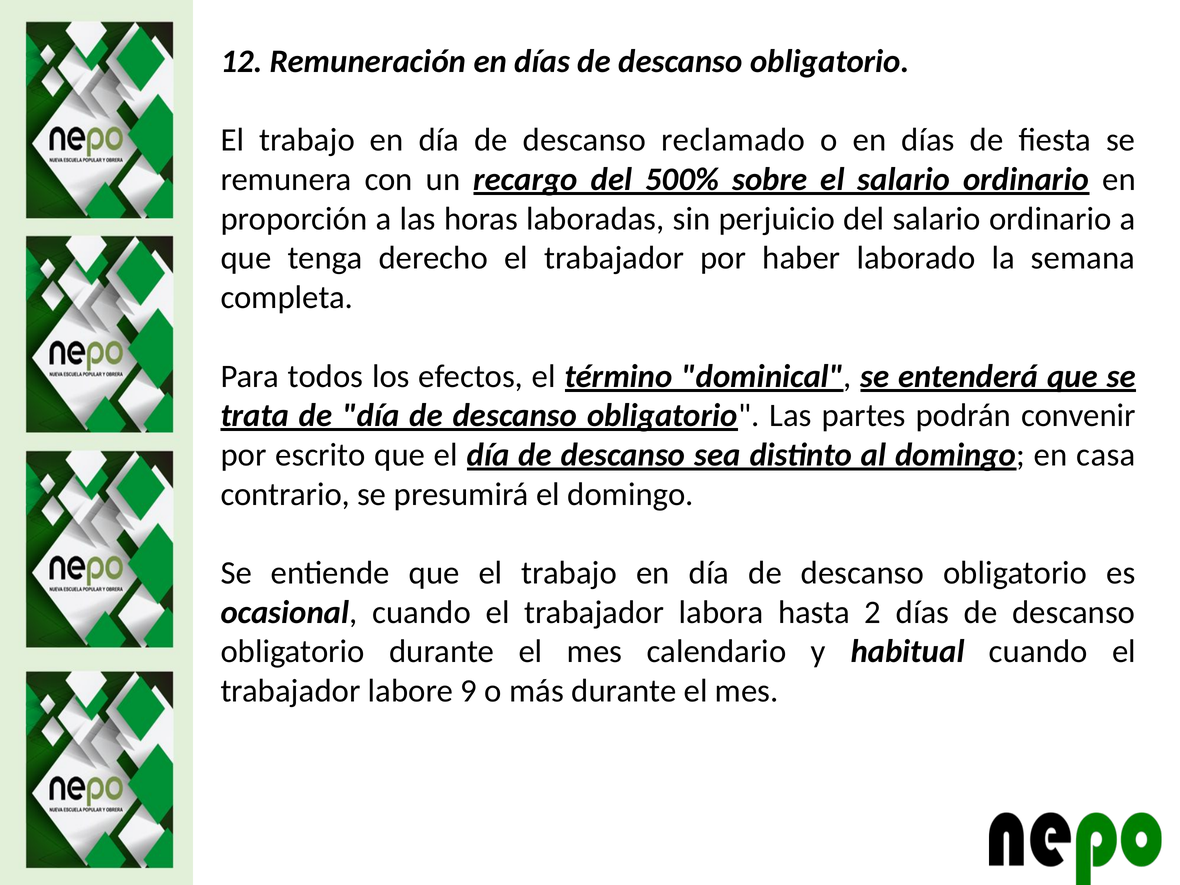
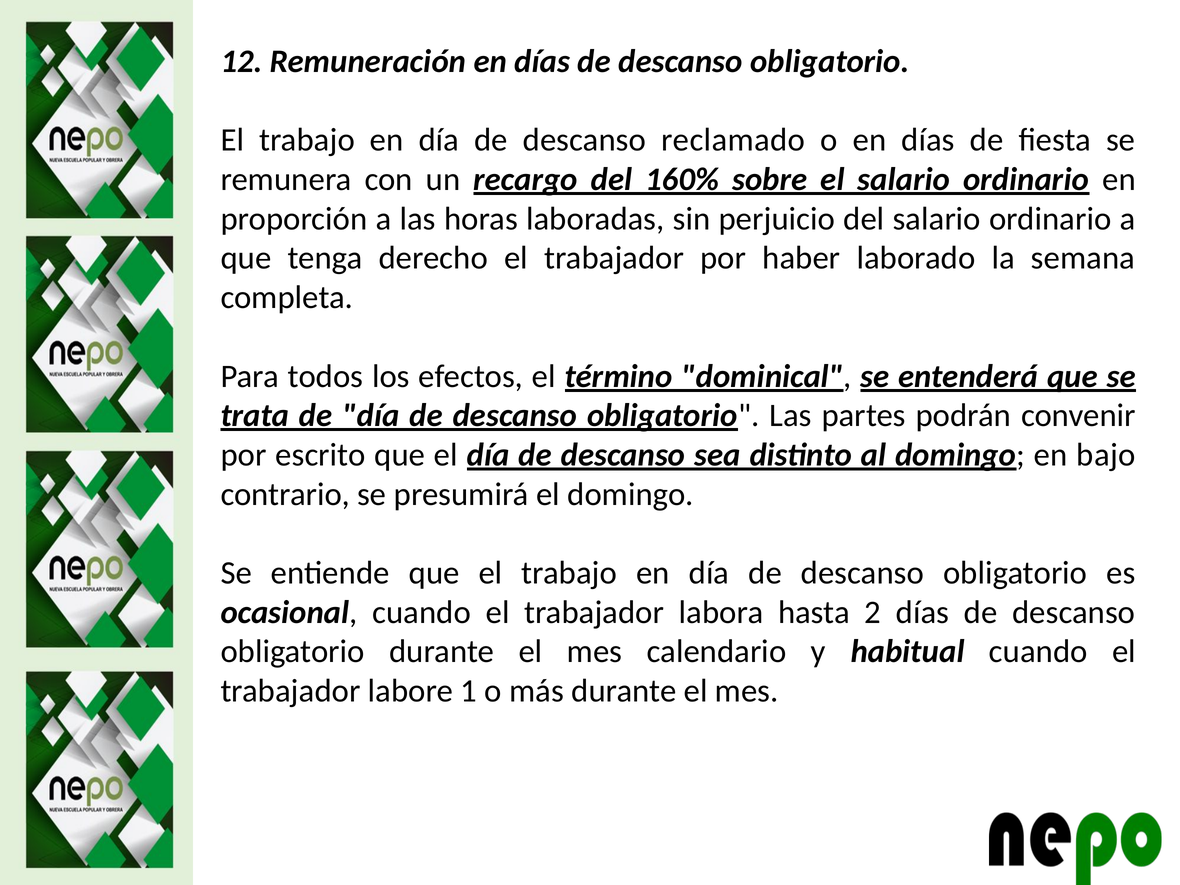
500%: 500% -> 160% (682, 179)
casa: casa -> bajo (1106, 455)
9: 9 -> 1 (469, 691)
